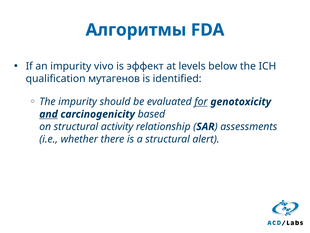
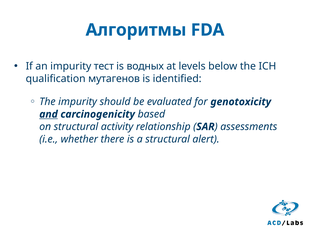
vivo: vivo -> тест (104, 66)
эффект: эффект -> водных (145, 66)
for underline: present -> none (201, 102)
